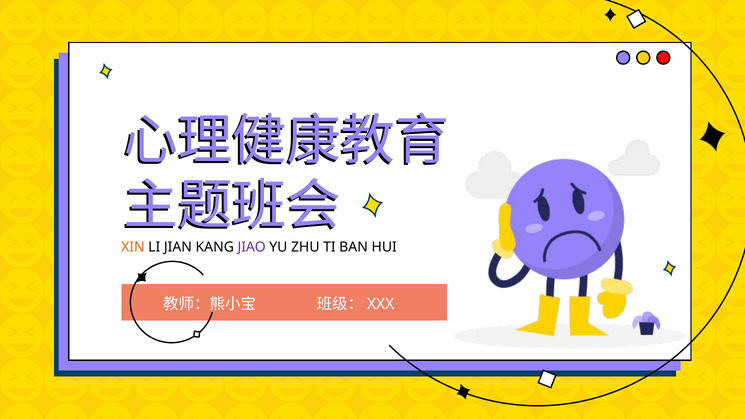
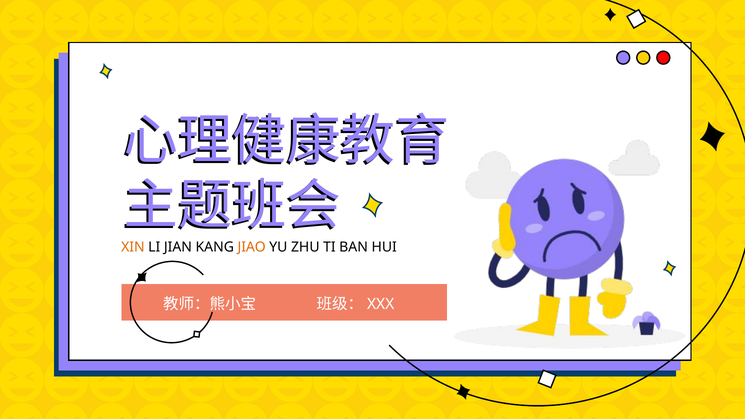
JIAO colour: purple -> orange (252, 247)
